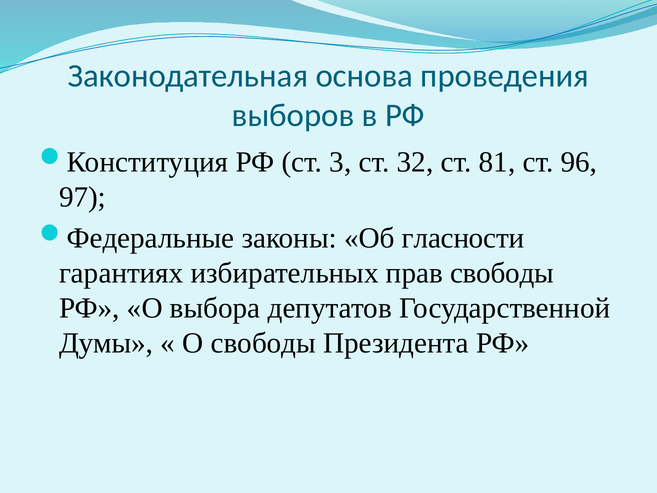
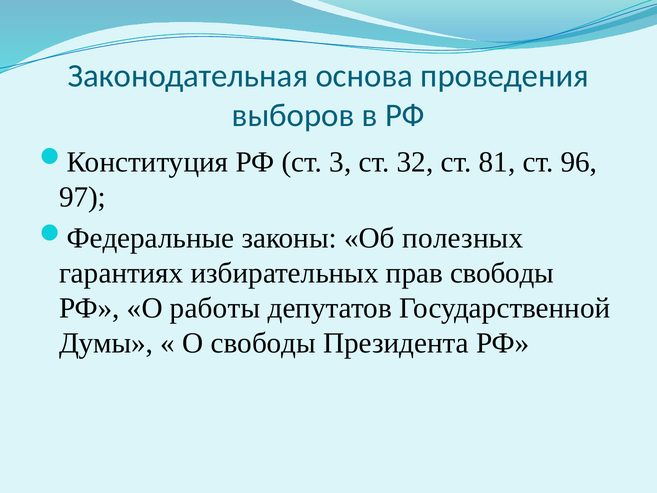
гласности: гласности -> полезных (463, 238)
выбора: выбора -> работы (215, 308)
